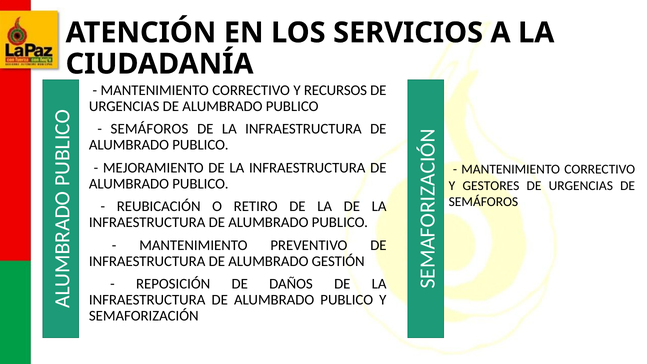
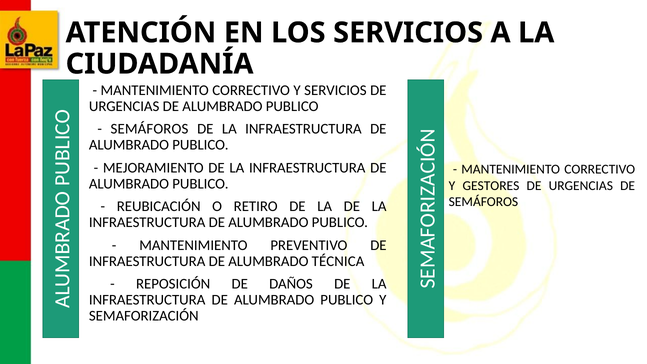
Y RECURSOS: RECURSOS -> SERVICIOS (335, 90)
GESTIÓN: GESTIÓN -> TÉCNICA (338, 261)
